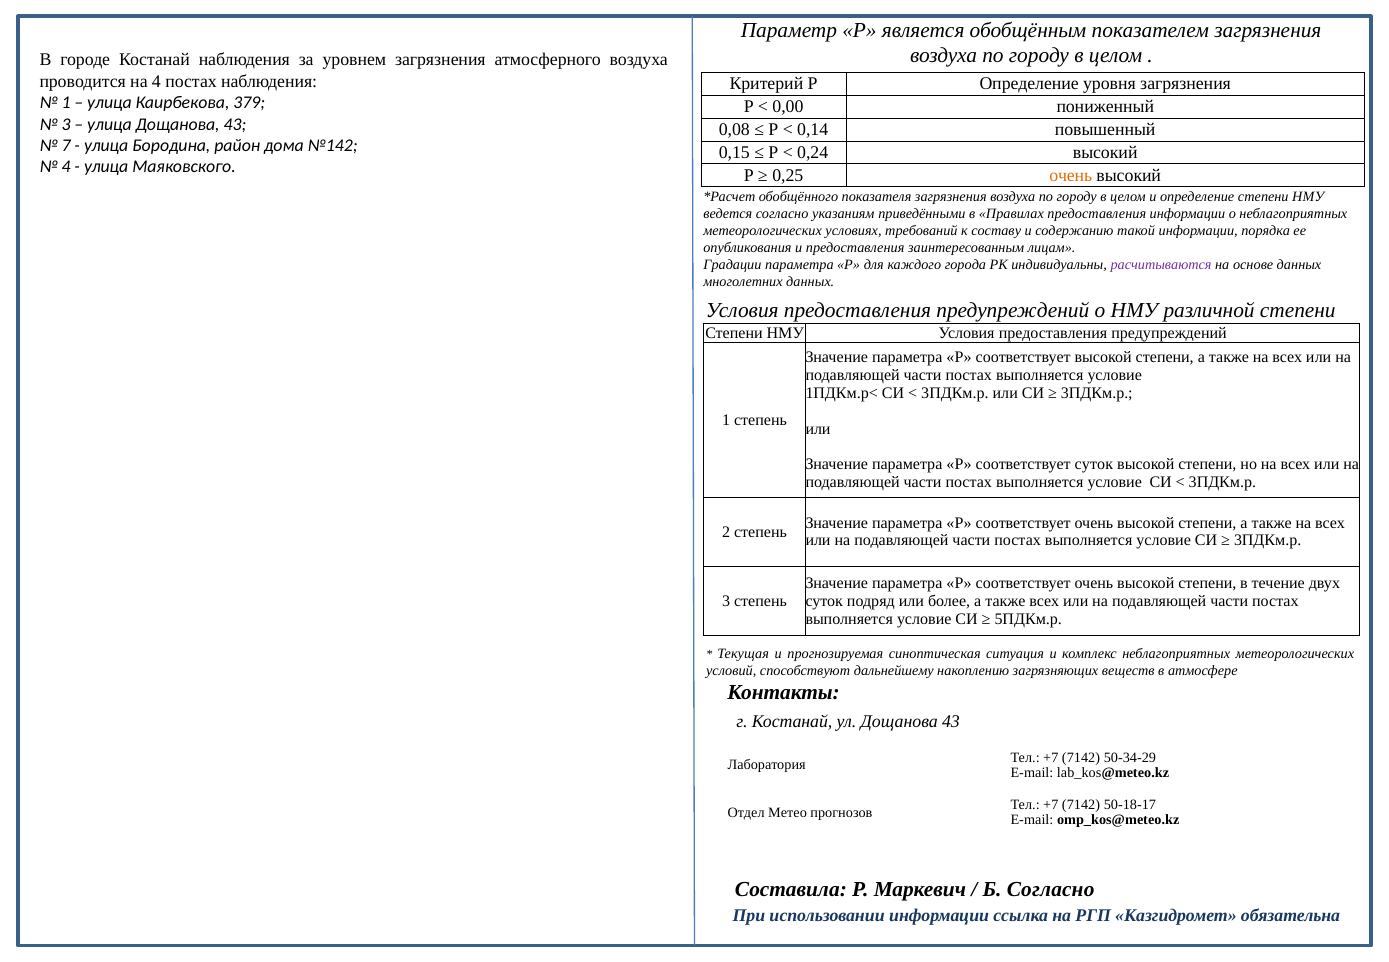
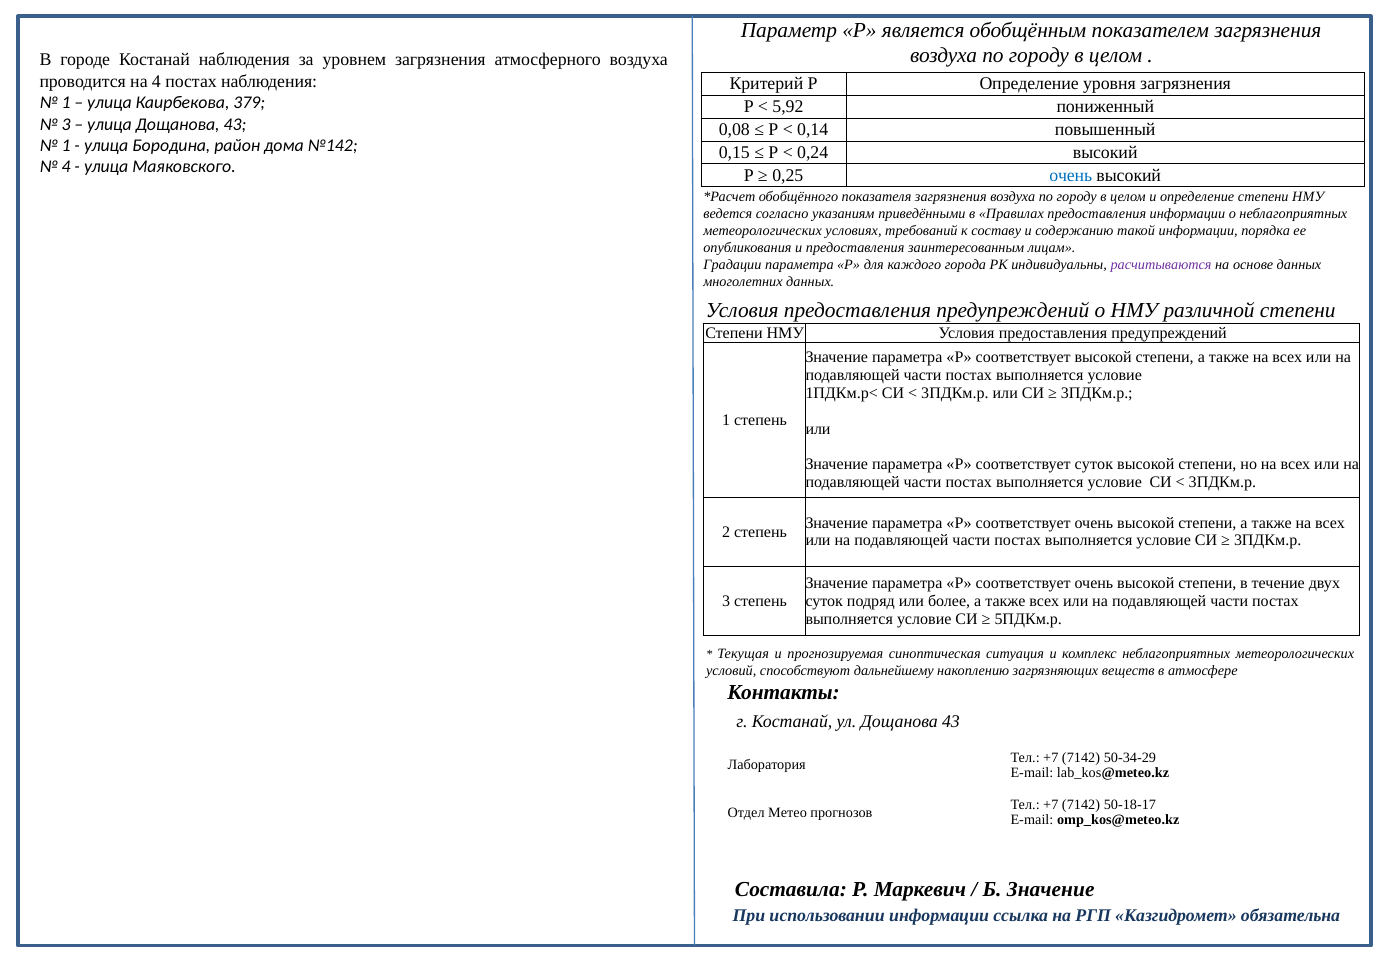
0,00: 0,00 -> 5,92 (788, 106)
7: 7 -> 1 (66, 146)
очень colour: orange -> blue (1071, 175)
Б Согласно: Согласно -> Значение (1051, 889)
